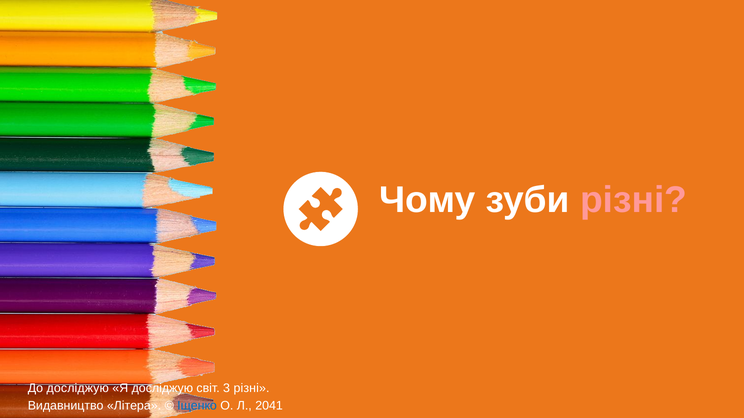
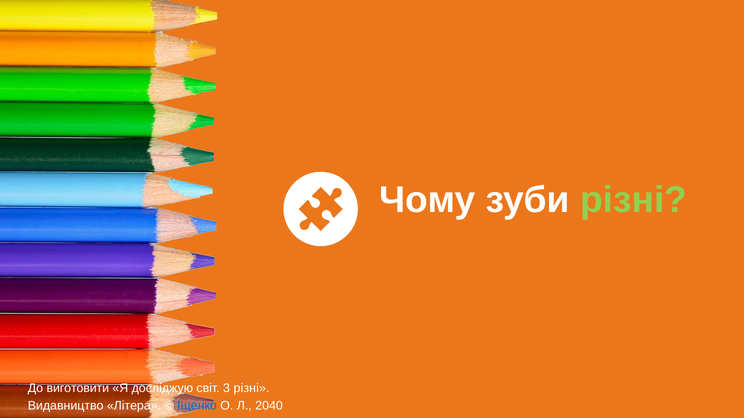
різні colour: pink -> light green (634, 200)
До досліджую: досліджую -> виготовити (78, 389)
2041: 2041 -> 2040 (269, 406)
